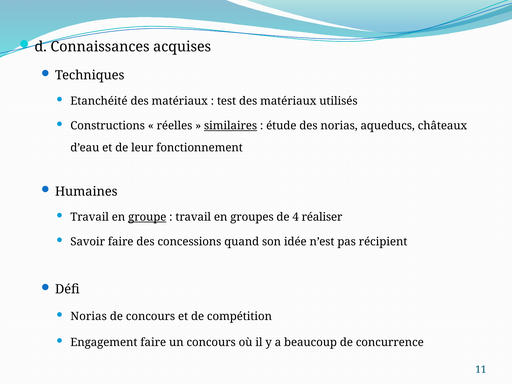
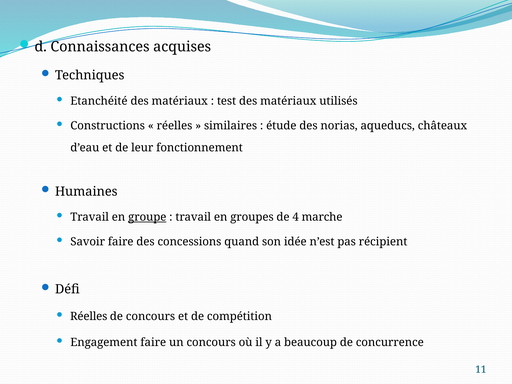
similaires underline: present -> none (231, 126)
réaliser: réaliser -> marche (322, 217)
Norias: Norias -> Réelles (89, 316)
